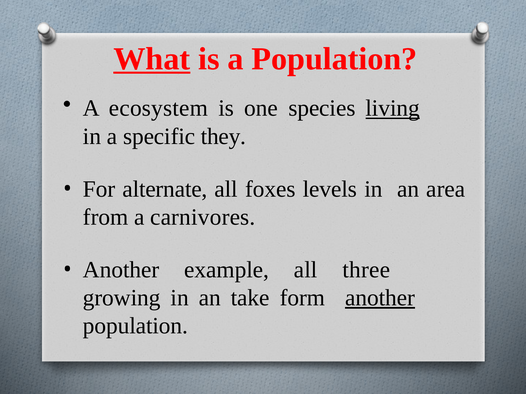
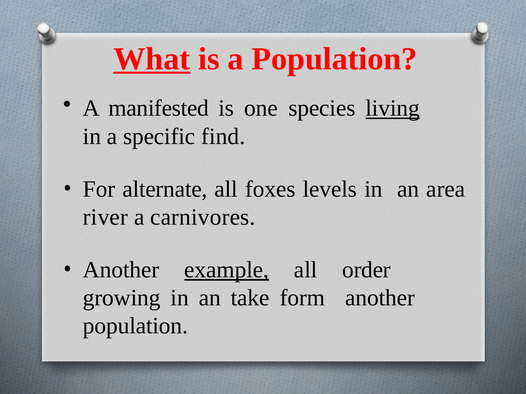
ecosystem: ecosystem -> manifested (159, 108)
they: they -> find (223, 136)
from: from -> river (105, 217)
example underline: none -> present (227, 270)
three: three -> order (366, 270)
another underline: present -> none (380, 298)
